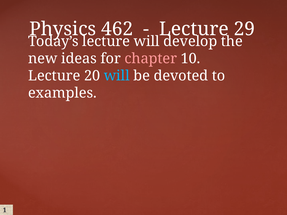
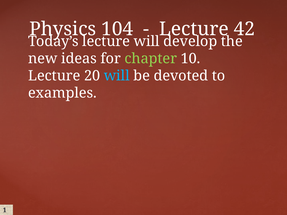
462: 462 -> 104 (117, 29)
29: 29 -> 42 (244, 29)
chapter colour: pink -> light green (151, 59)
